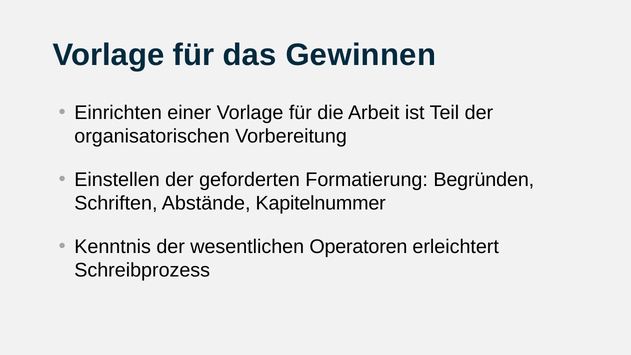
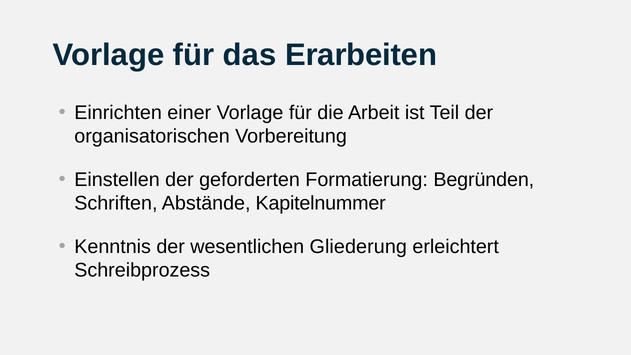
Gewinnen: Gewinnen -> Erarbeiten (361, 55)
Operatoren: Operatoren -> Gliederung (358, 247)
